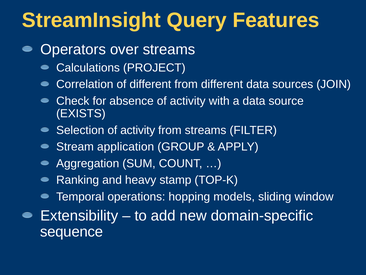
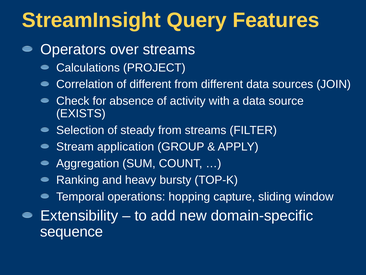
Selection of activity: activity -> steady (138, 130)
stamp: stamp -> bursty (175, 180)
models: models -> capture (234, 196)
